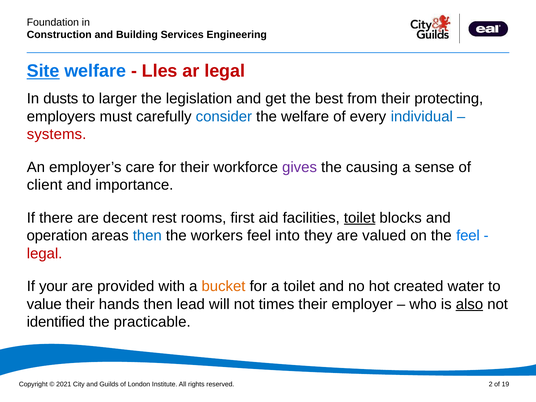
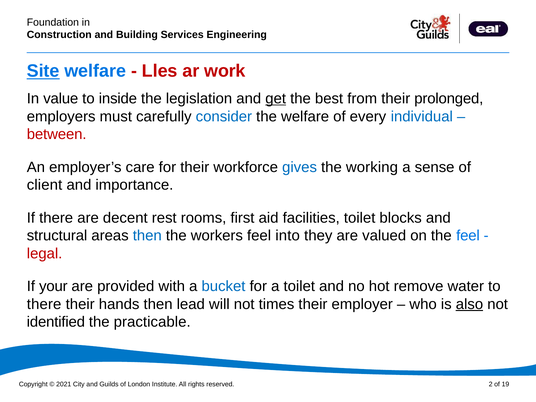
ar legal: legal -> work (225, 71)
dusts: dusts -> value (61, 99)
larger: larger -> inside (118, 99)
get underline: none -> present (276, 99)
protecting: protecting -> prolonged (449, 99)
systems: systems -> between (57, 134)
gives colour: purple -> blue (300, 167)
causing: causing -> working (372, 167)
toilet underline: present -> none (360, 218)
operation: operation -> structural (57, 236)
bucket colour: orange -> blue (223, 286)
created: created -> remove (419, 286)
value: value -> there (44, 304)
